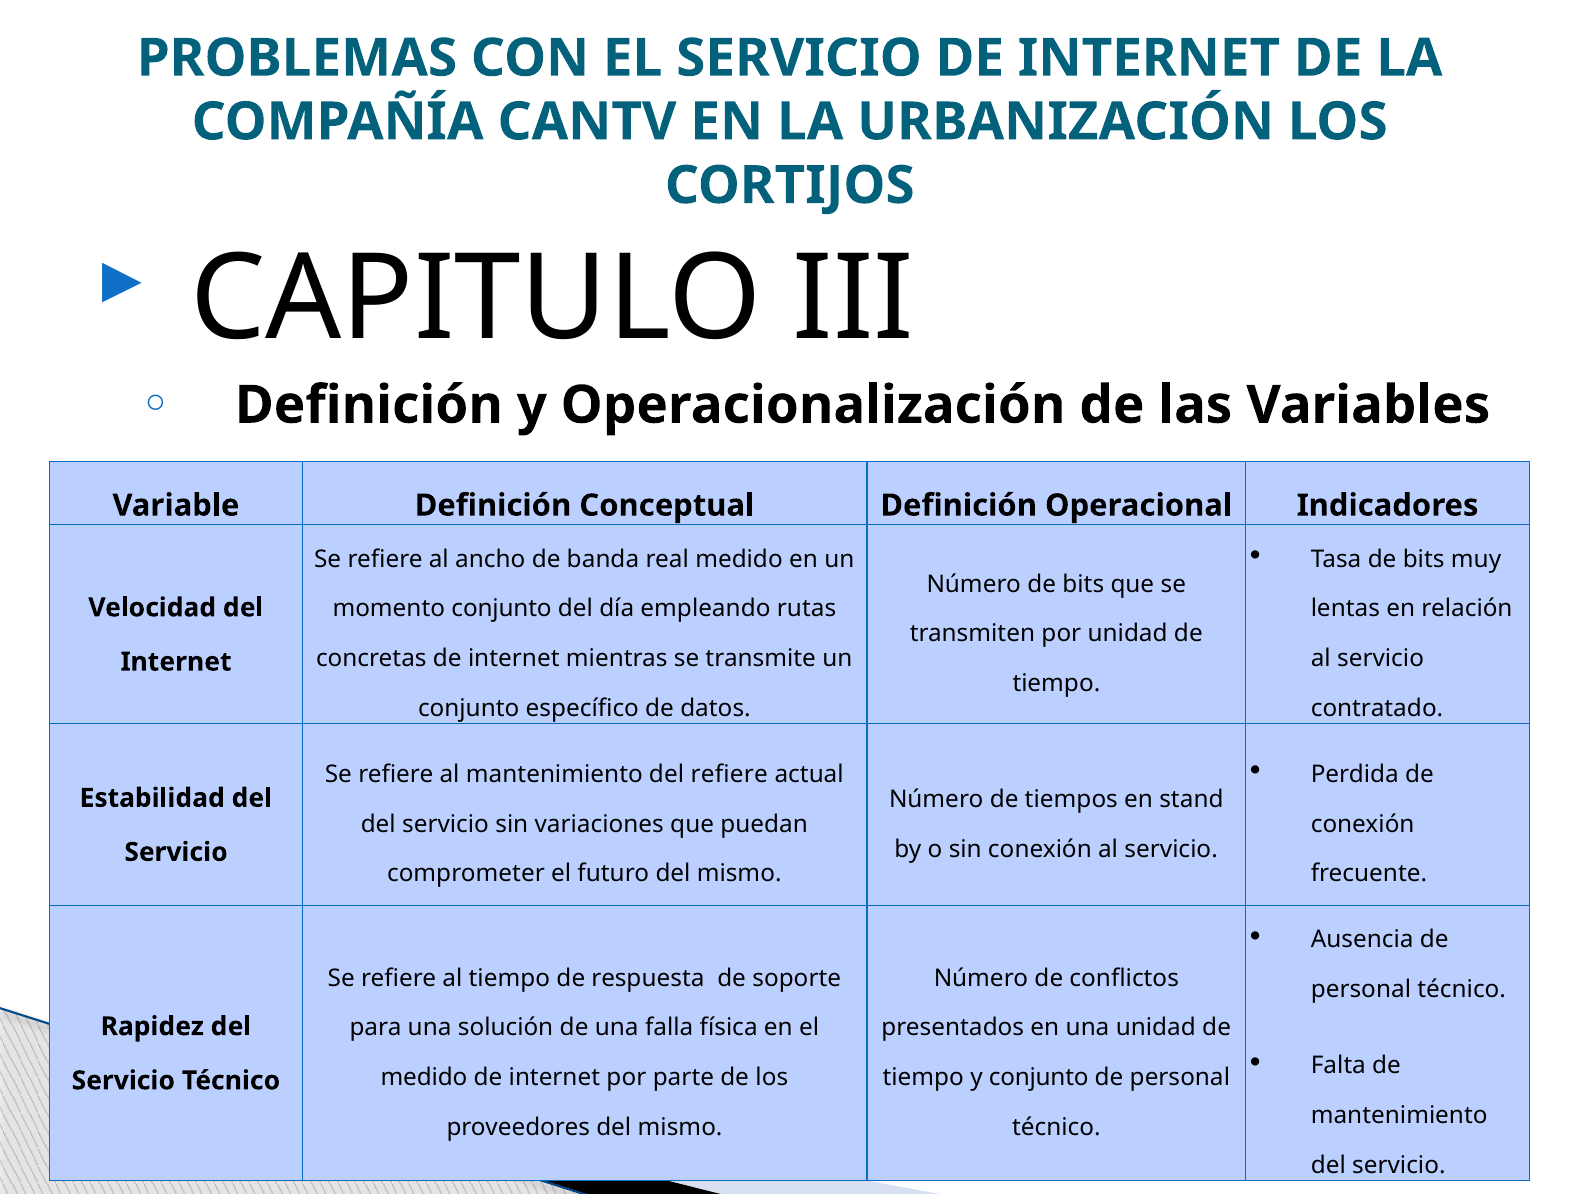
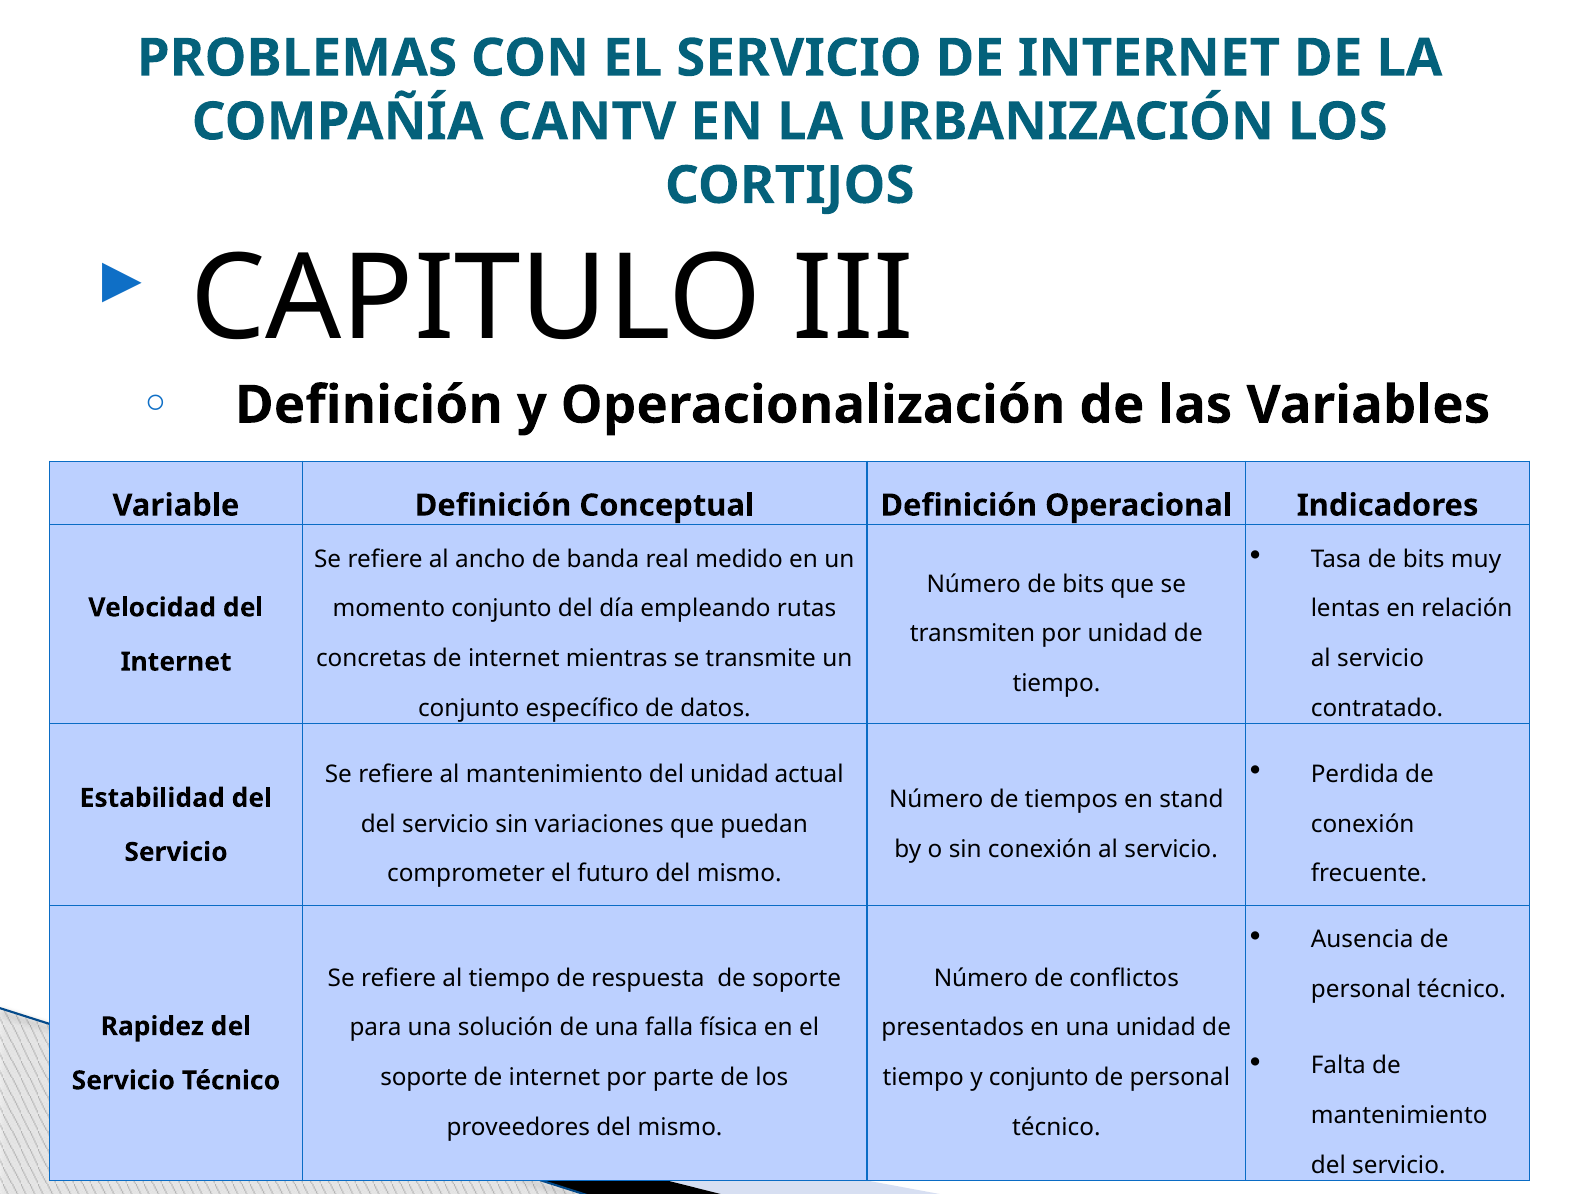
del refiere: refiere -> unidad (729, 774)
medido: medido -> soporte (424, 1077)
